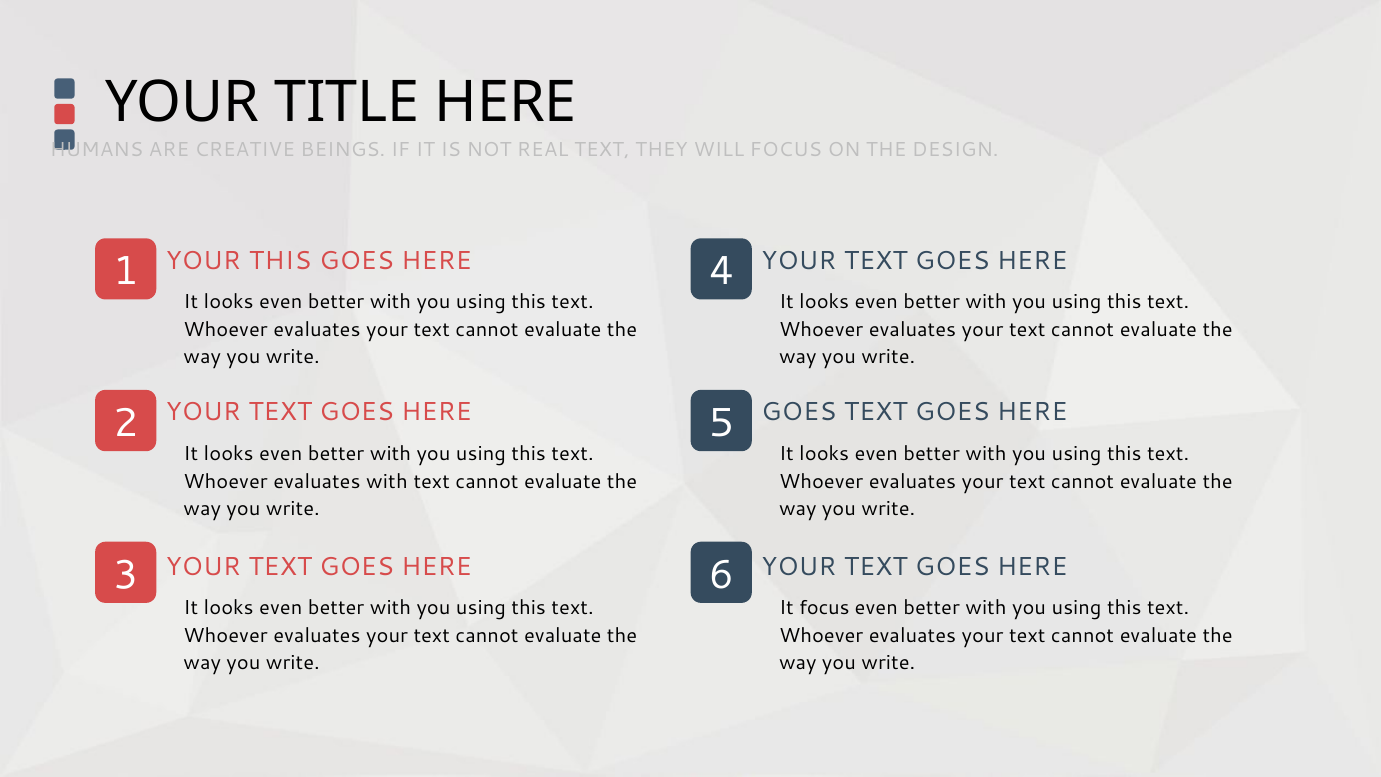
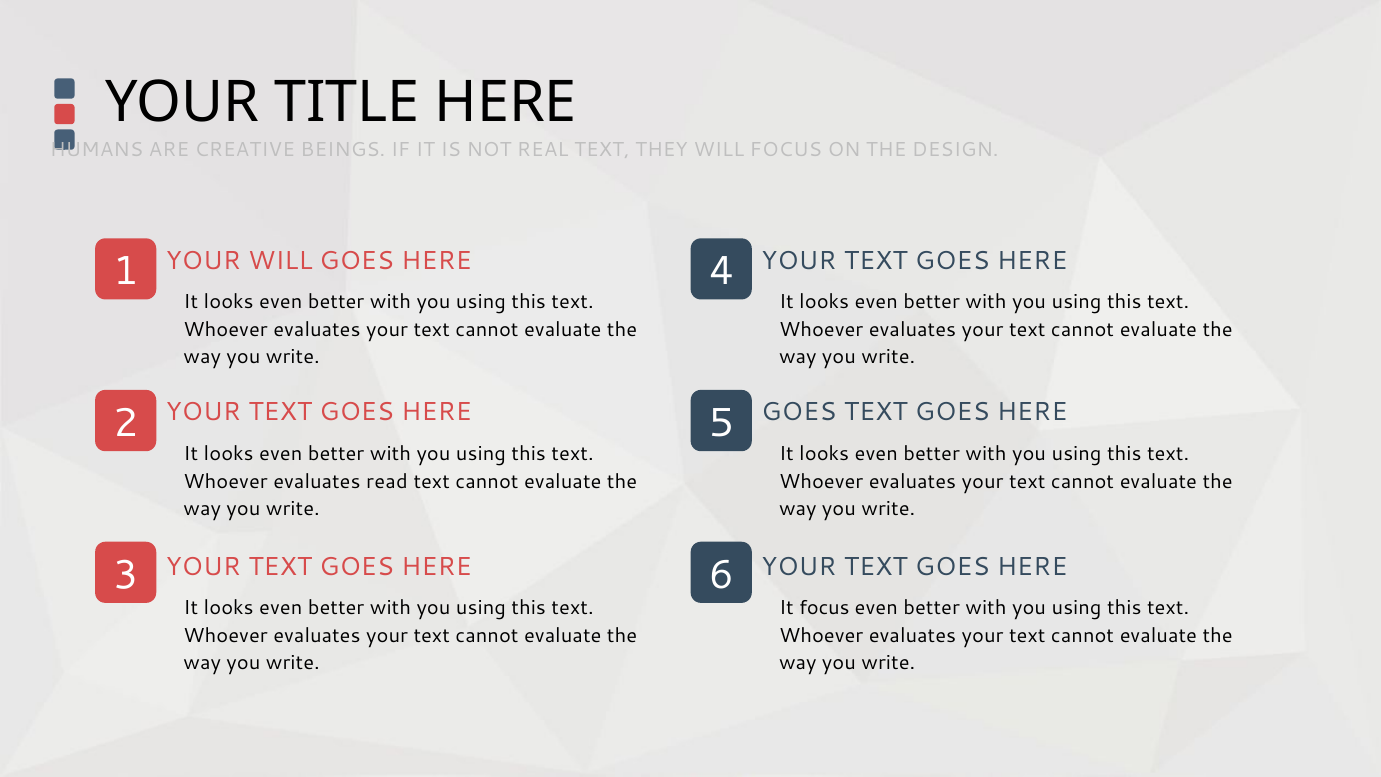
YOUR THIS: THIS -> WILL (280, 260)
evaluates with: with -> read (387, 481)
